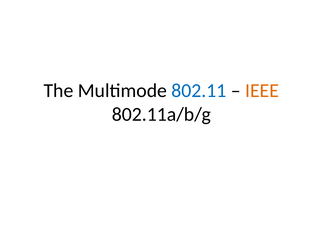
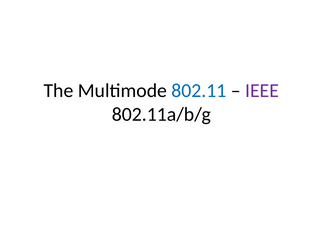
IEEE colour: orange -> purple (262, 91)
